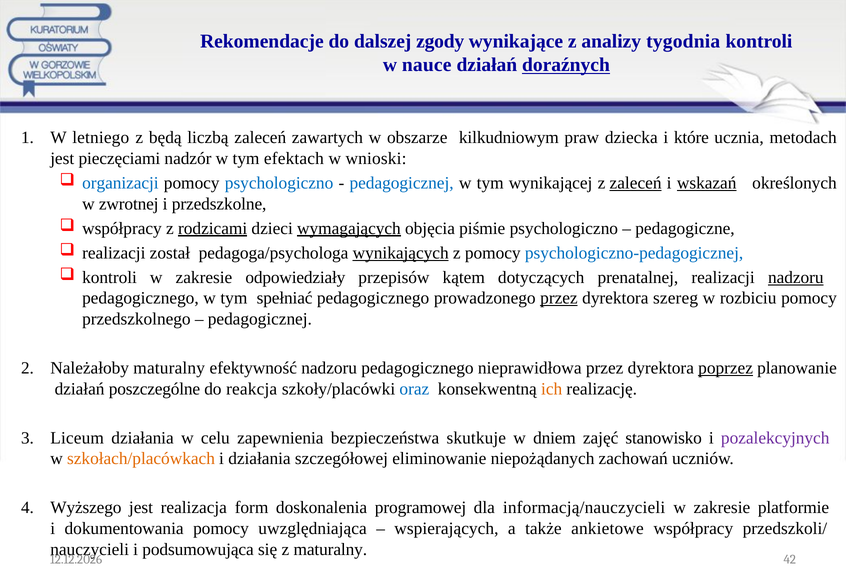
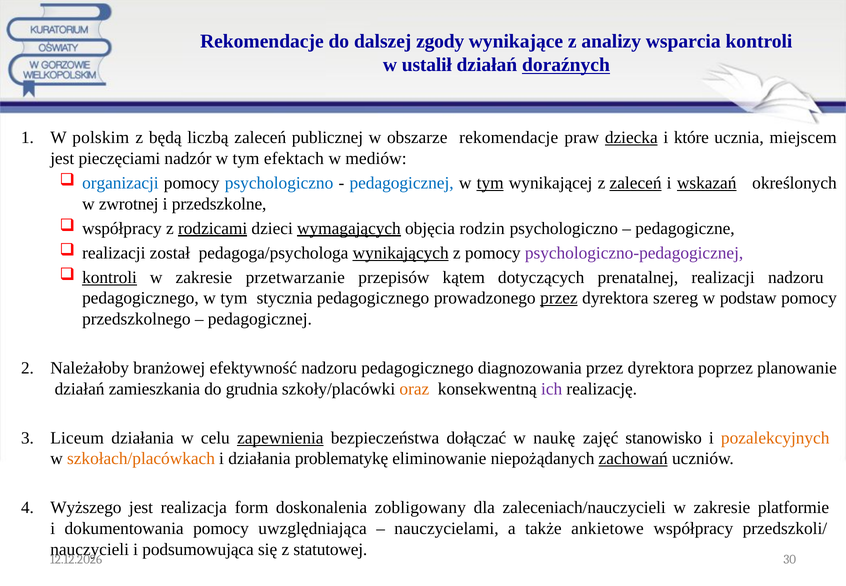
tygodnia: tygodnia -> wsparcia (683, 41)
nauce: nauce -> ustalił (427, 65)
letniego: letniego -> polskim (101, 138)
zawartych: zawartych -> publicznej (327, 138)
obszarze kilkudniowym: kilkudniowym -> rekomendacje (509, 138)
dziecka underline: none -> present (631, 138)
metodach: metodach -> miejscem (803, 138)
wnioski: wnioski -> mediów (376, 158)
tym underline: none -> present (490, 183)
piśmie: piśmie -> rodzin (482, 228)
psychologiczno-pedagogicznej colour: blue -> purple (634, 253)
kontroli underline: none -> present (110, 277)
odpowiedziały: odpowiedziały -> przetwarzanie (295, 277)
nadzoru underline: present -> none (796, 277)
spełniać: spełniać -> stycznia (285, 298)
rozbiciu: rozbiciu -> podstaw (748, 298)
Należałoby maturalny: maturalny -> branżowej (169, 368)
nieprawidłowa: nieprawidłowa -> diagnozowania (530, 368)
poprzez underline: present -> none (726, 368)
poszczególne: poszczególne -> zamieszkania (154, 389)
reakcja: reakcja -> grudnia (252, 389)
oraz colour: blue -> orange (414, 389)
ich colour: orange -> purple (552, 389)
zapewnienia underline: none -> present (280, 438)
skutkuje: skutkuje -> dołączać (476, 438)
dniem: dniem -> naukę (554, 438)
pozalekcyjnych colour: purple -> orange (775, 438)
szczegółowej: szczegółowej -> problematykę (342, 458)
zachowań underline: none -> present (633, 458)
programowej: programowej -> zobligowany (420, 507)
informacją/nauczycieli: informacją/nauczycieli -> zaleceniach/nauczycieli (584, 507)
wspierających: wspierających -> nauczycielami (446, 528)
z maturalny: maturalny -> statutowej (330, 549)
42: 42 -> 30 (790, 559)
